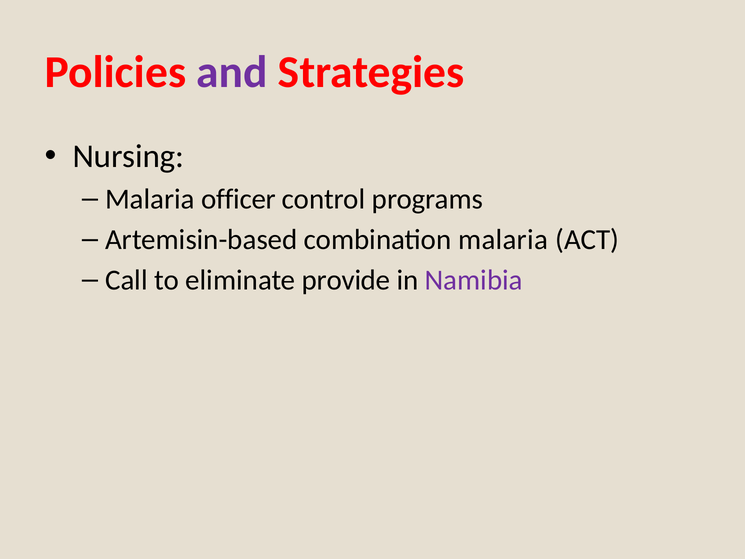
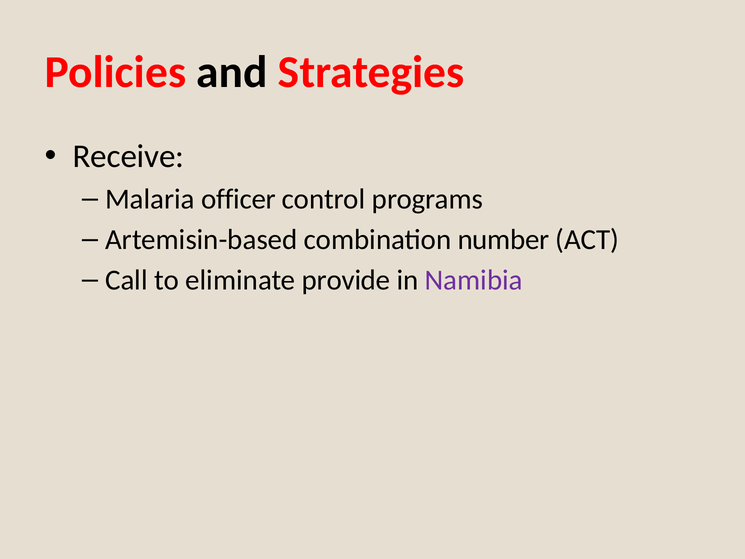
and colour: purple -> black (232, 72)
Nursing: Nursing -> Receive (128, 156)
combination malaria: malaria -> number (503, 240)
